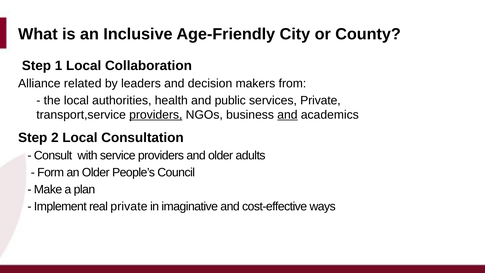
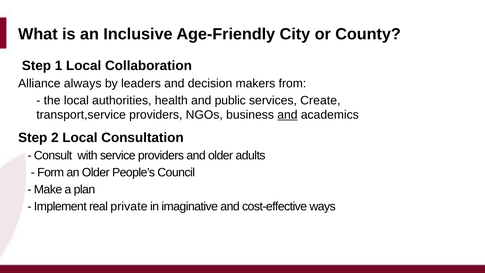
related: related -> always (83, 83)
services Private: Private -> Create (320, 100)
providers underline: present -> none (156, 115)
